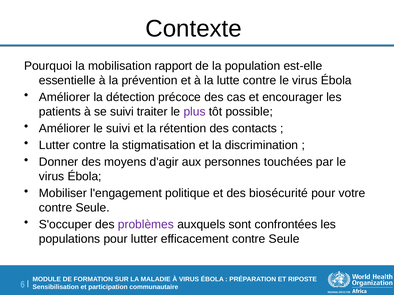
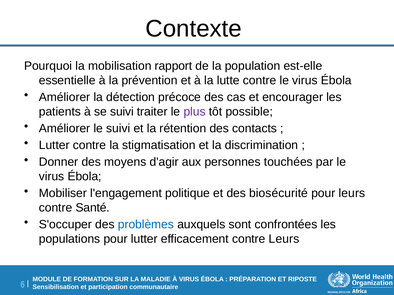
pour votre: votre -> leurs (352, 194)
Seule: Seule -> Santé (93, 208)
problèmes colour: purple -> blue (146, 225)
efficacement contre Seule: Seule -> Leurs (284, 239)
